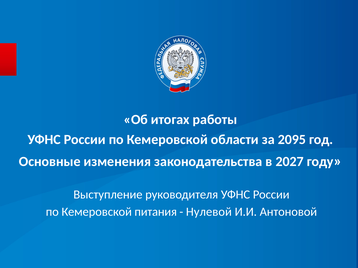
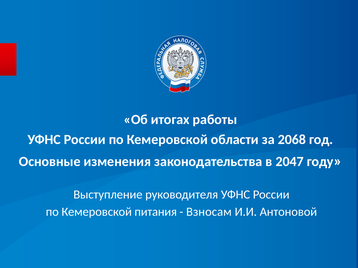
2095: 2095 -> 2068 (292, 140)
2027: 2027 -> 2047 (290, 162)
Нулевой: Нулевой -> Взносам (209, 212)
